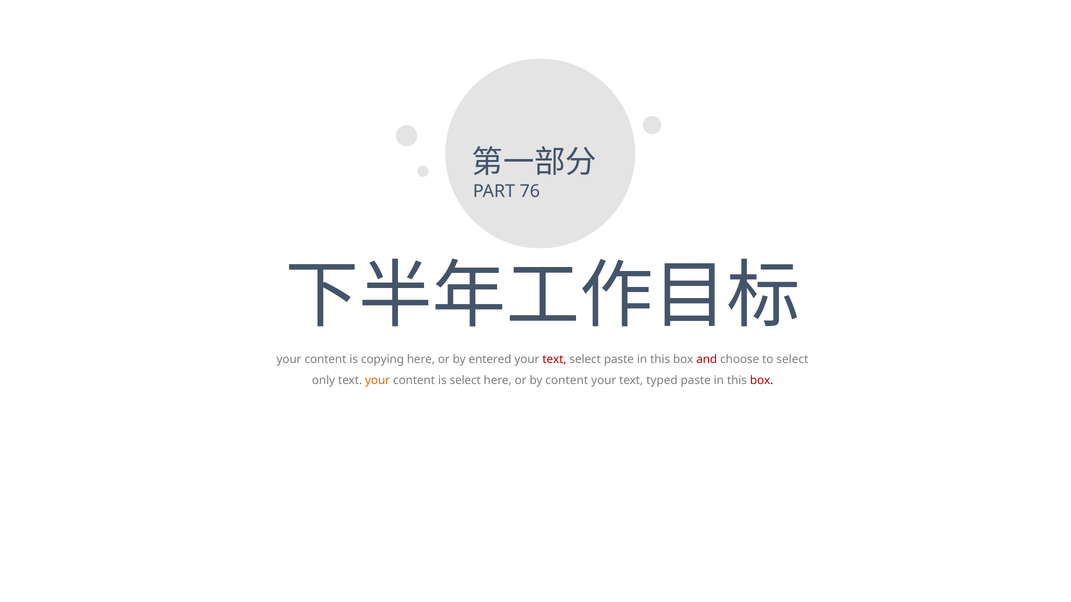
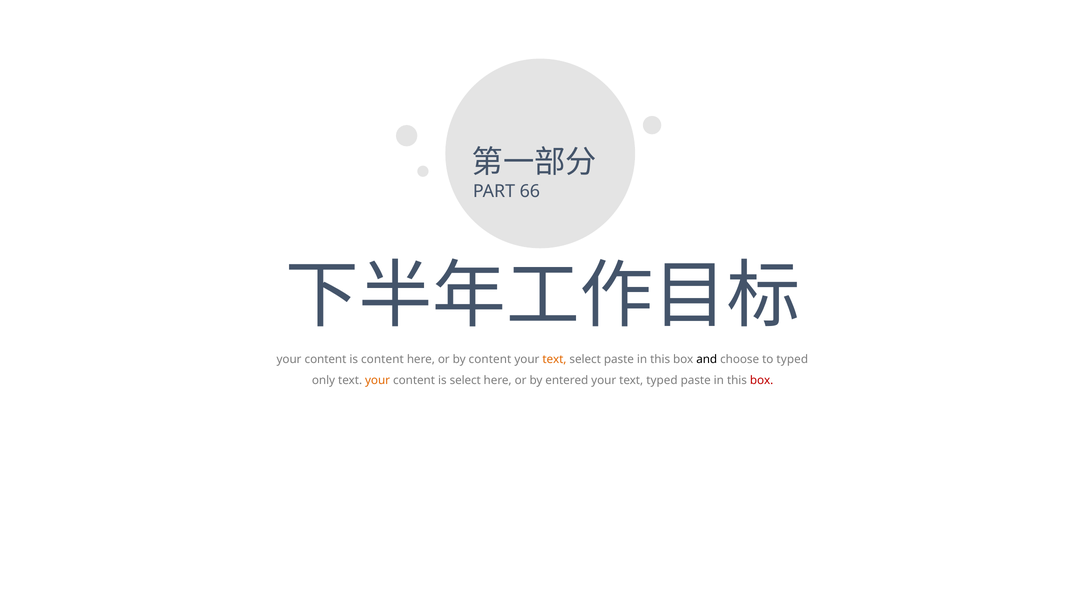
76: 76 -> 66 (530, 191)
is copying: copying -> content (382, 359)
by entered: entered -> content (490, 359)
text colour: red -> orange (554, 359)
and colour: red -> black (707, 359)
to select: select -> typed (792, 359)
by content: content -> entered (567, 381)
